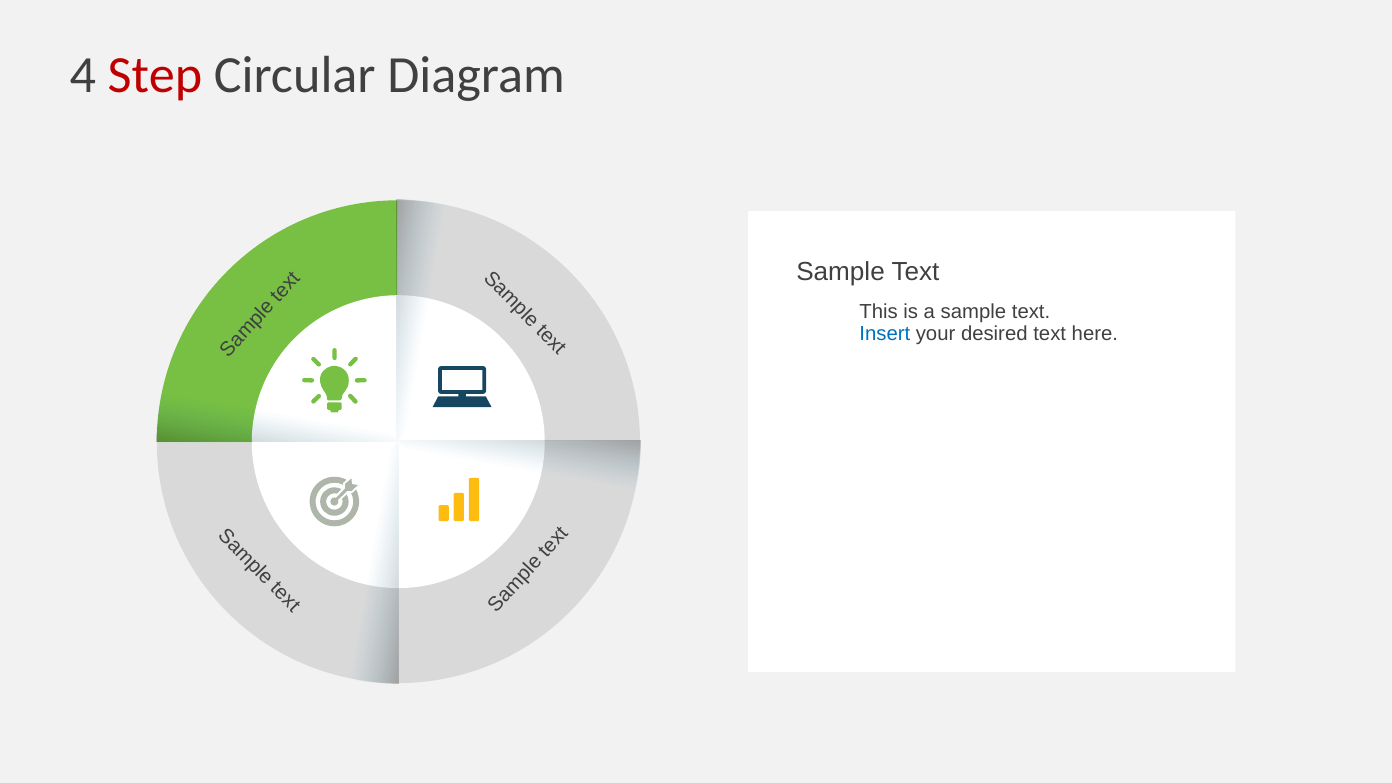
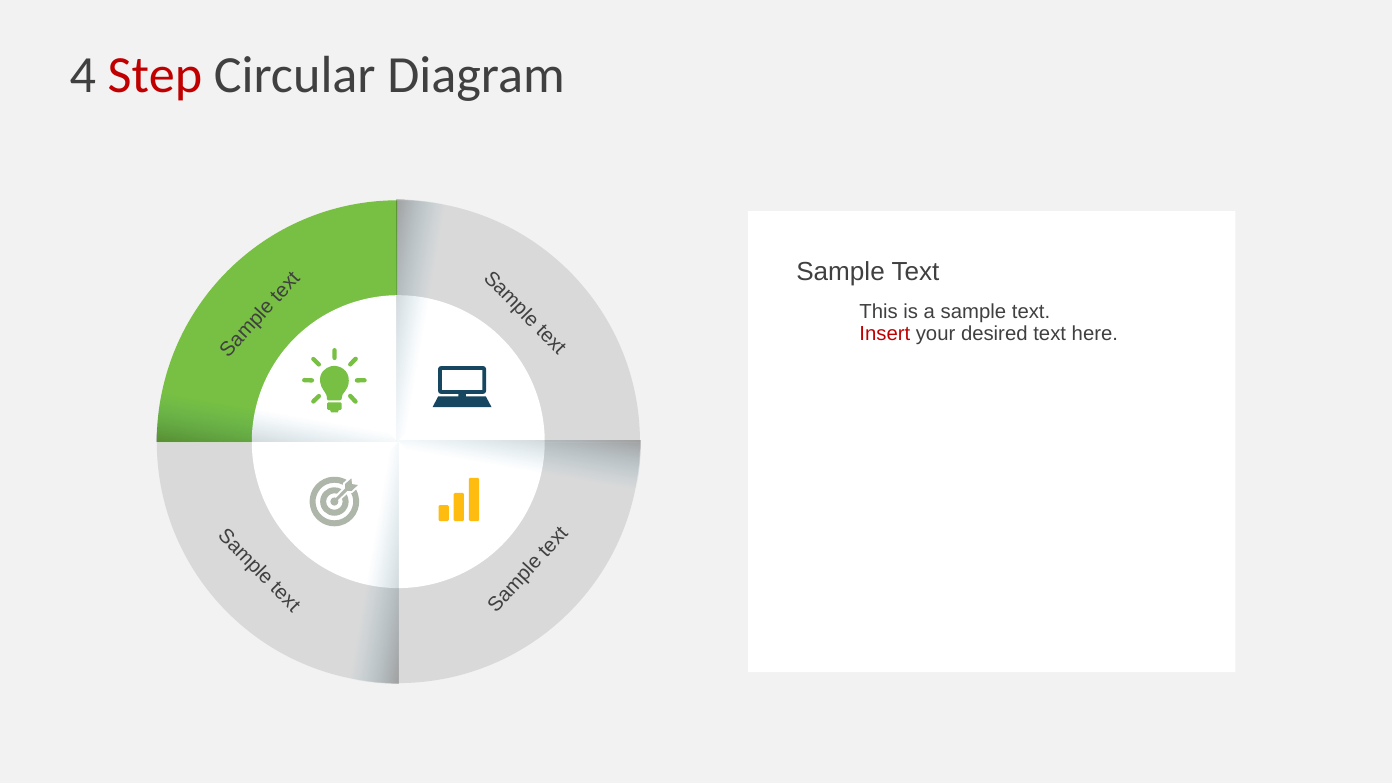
Insert colour: blue -> red (885, 334)
